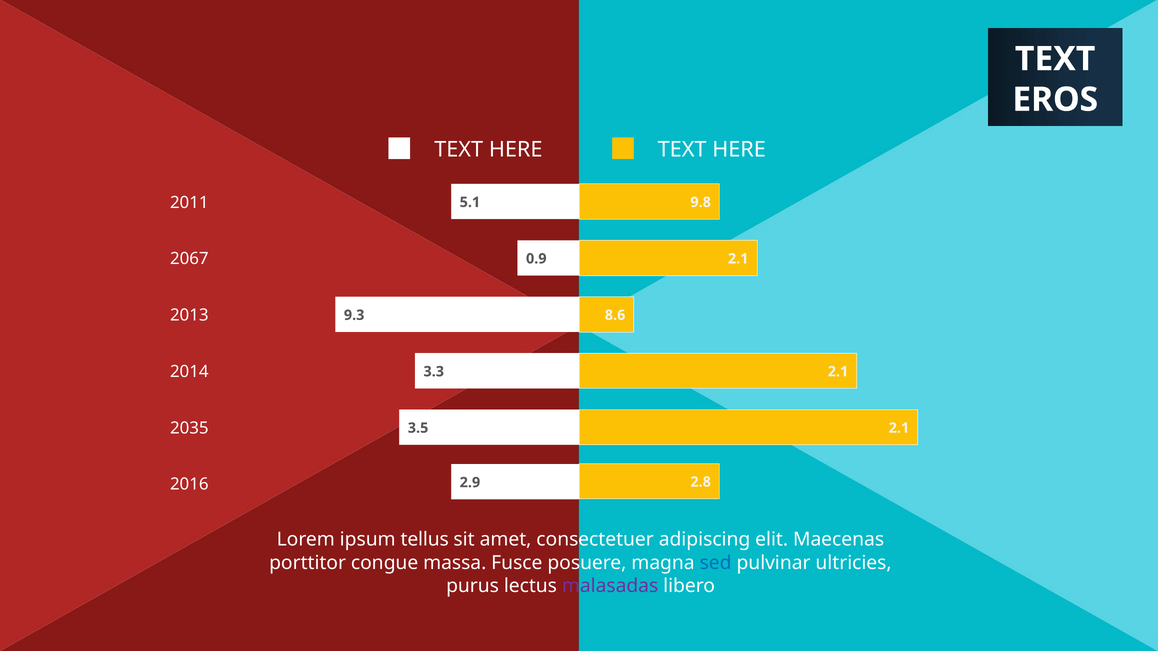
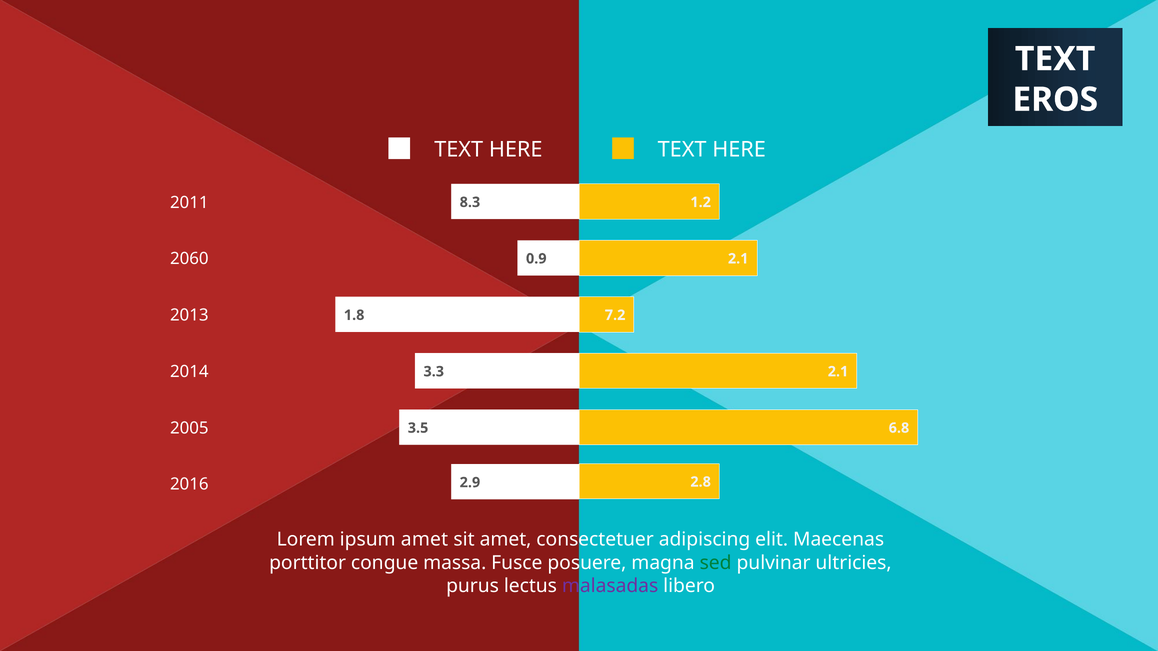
5.1: 5.1 -> 8.3 (470, 202)
9.8: 9.8 -> 1.2 (701, 202)
2067: 2067 -> 2060 (189, 259)
9.3: 9.3 -> 1.8 (354, 315)
8.6: 8.6 -> 7.2 (615, 315)
2035: 2035 -> 2005 (189, 428)
2.1: 2.1 -> 6.8 (899, 428)
ipsum tellus: tellus -> amet (425, 540)
sed colour: blue -> green (716, 563)
